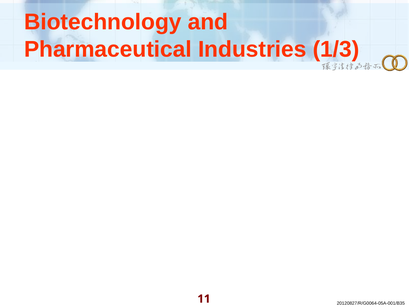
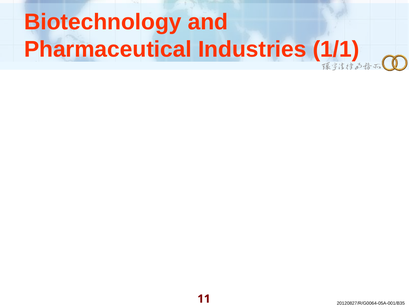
1/3: 1/3 -> 1/1 (336, 49)
